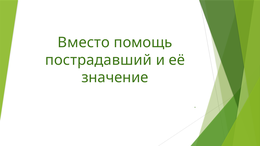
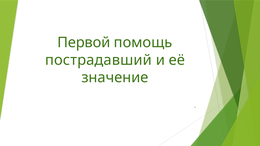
Вместо: Вместо -> Первой (84, 43)
